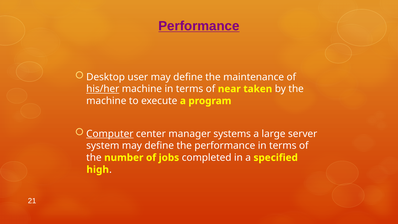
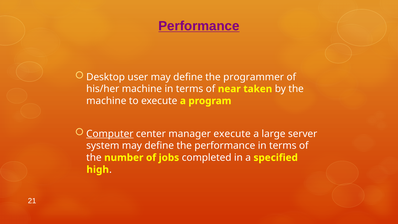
maintenance: maintenance -> programmer (254, 77)
his/her underline: present -> none (103, 89)
manager systems: systems -> execute (232, 134)
